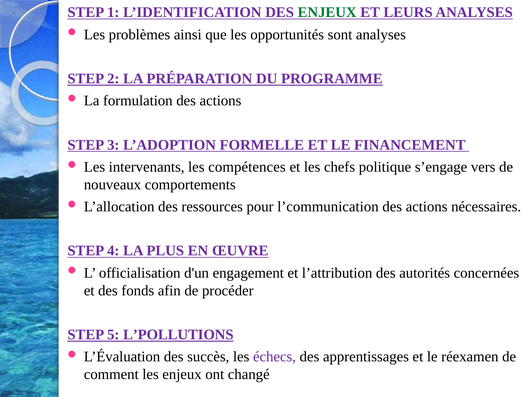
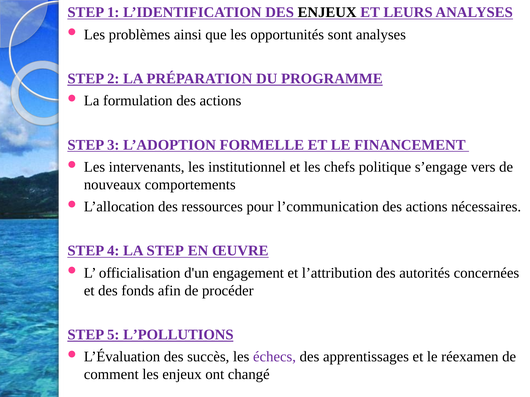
ENJEUX colour: green -> black (327, 12)
compétences: compétences -> institutionnel (247, 167)
LA PLUS: PLUS -> STEP (165, 251)
